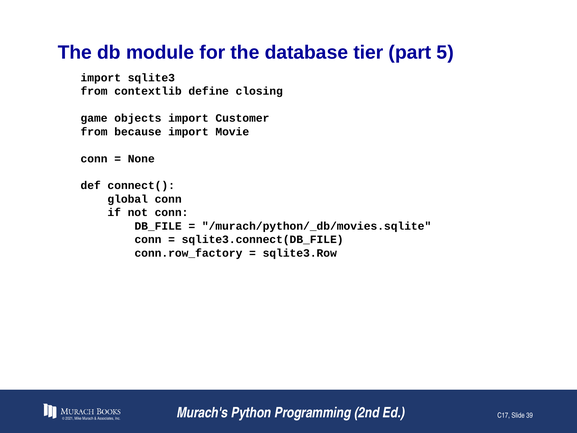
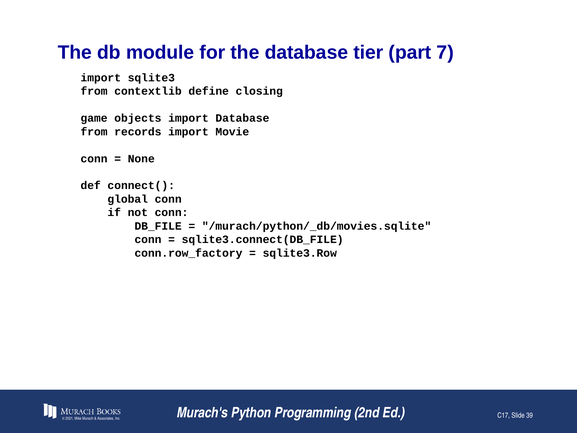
5: 5 -> 7 (445, 52)
import Customer: Customer -> Database (242, 118)
because: because -> records (138, 132)
